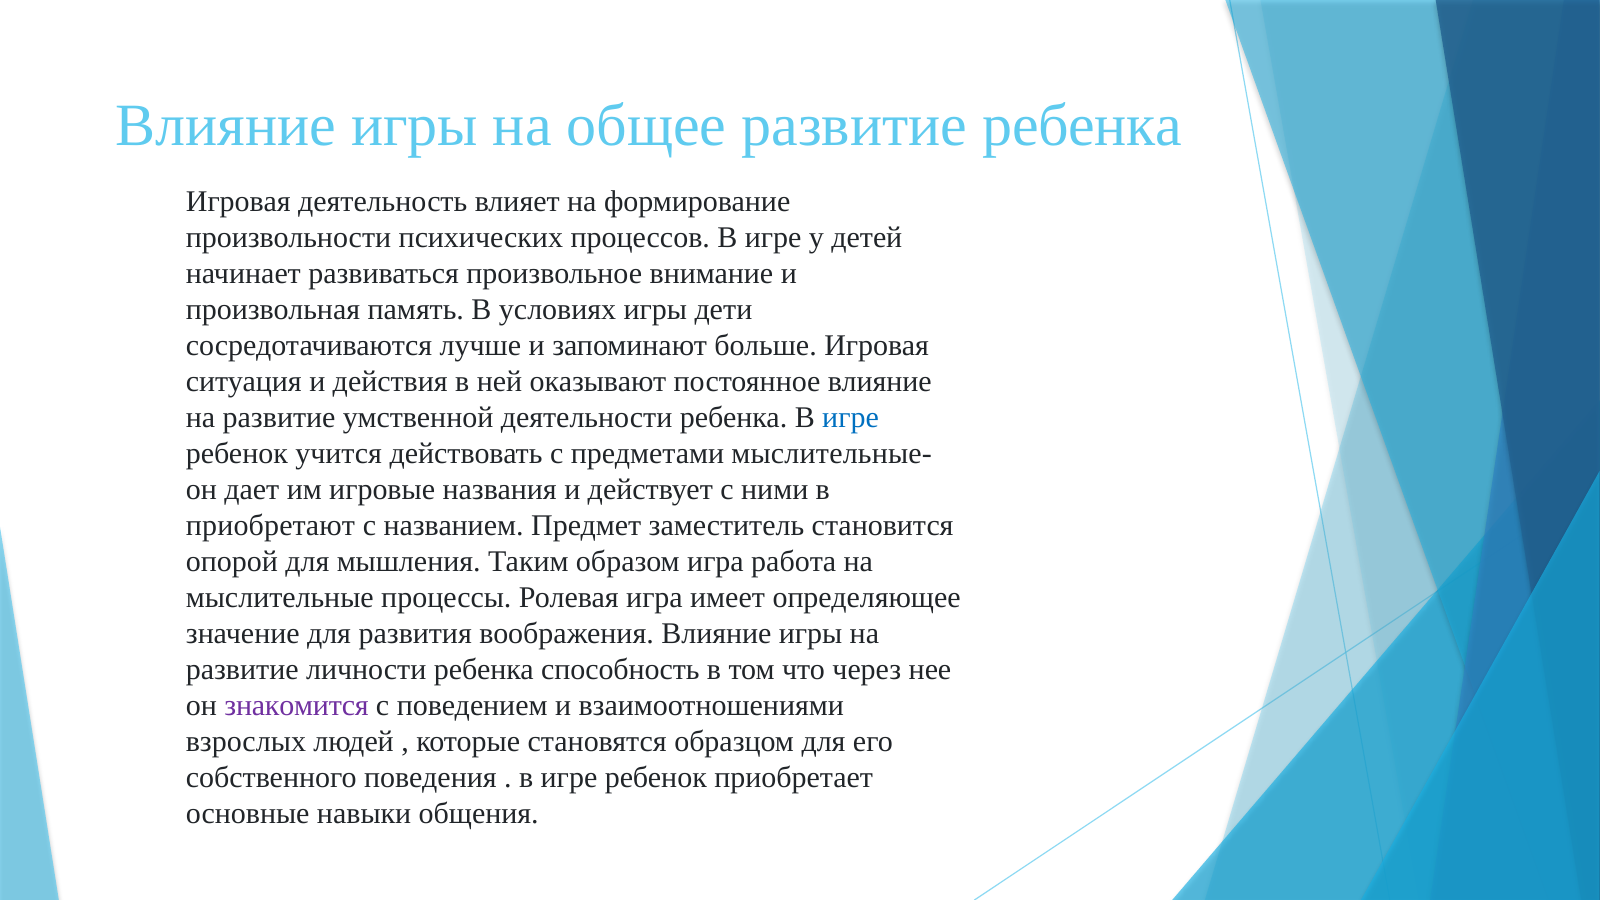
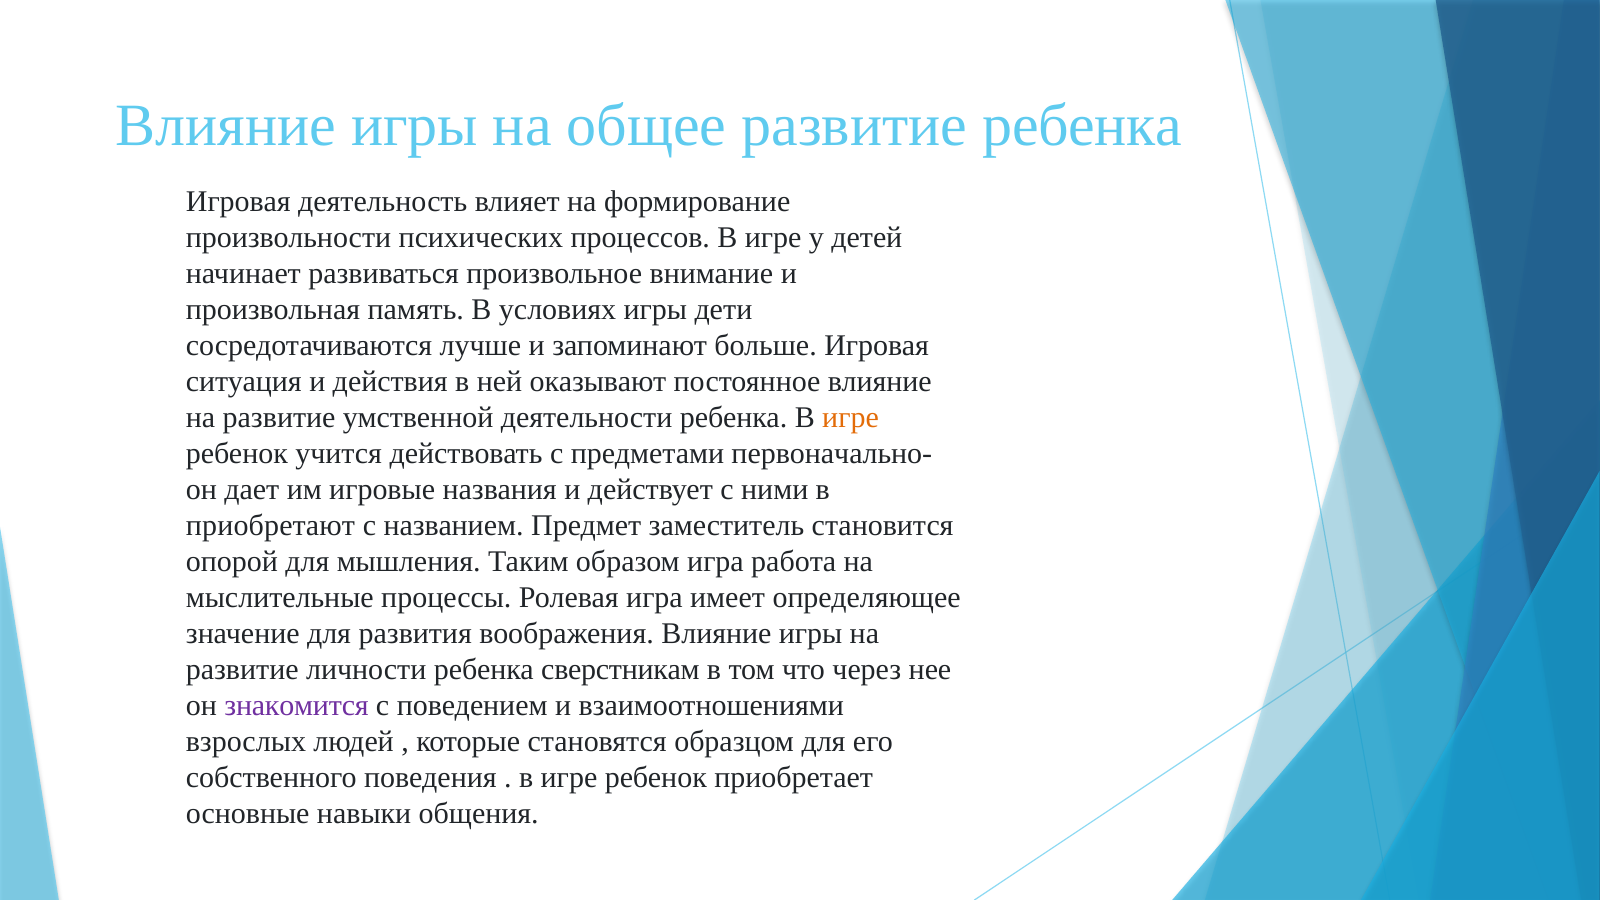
игре colour: blue -> orange (851, 417)
мыслительные-: мыслительные- -> первоначально- (832, 453)
способность: способность -> сверстникам (620, 669)
